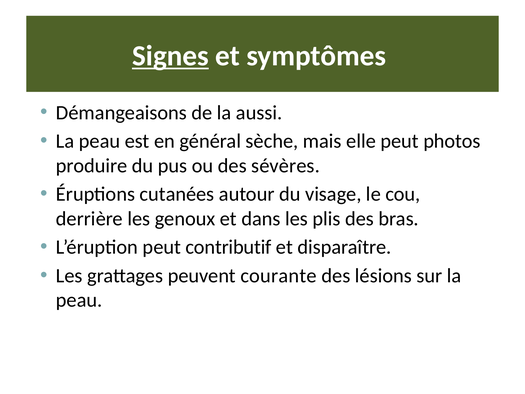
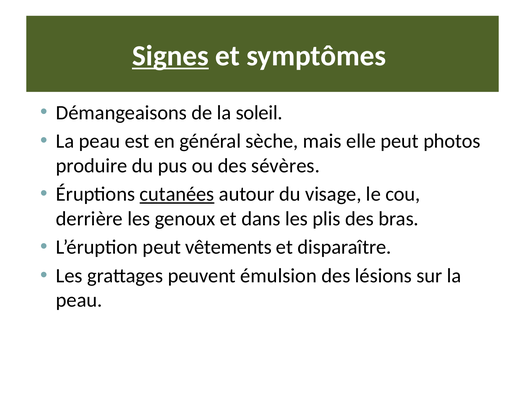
aussi: aussi -> soleil (259, 113)
cutanées underline: none -> present (177, 194)
contributif: contributif -> vêtements (229, 247)
courante: courante -> émulsion (279, 276)
